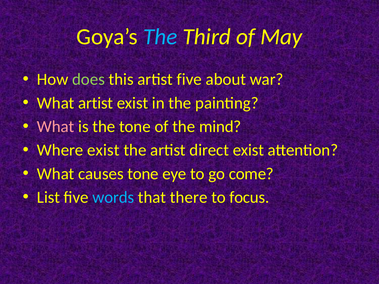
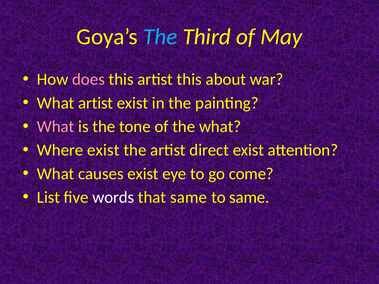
does colour: light green -> pink (88, 80)
artist five: five -> this (189, 80)
the mind: mind -> what (220, 127)
causes tone: tone -> exist (143, 174)
words colour: light blue -> white (113, 197)
that there: there -> same (189, 197)
to focus: focus -> same (249, 197)
